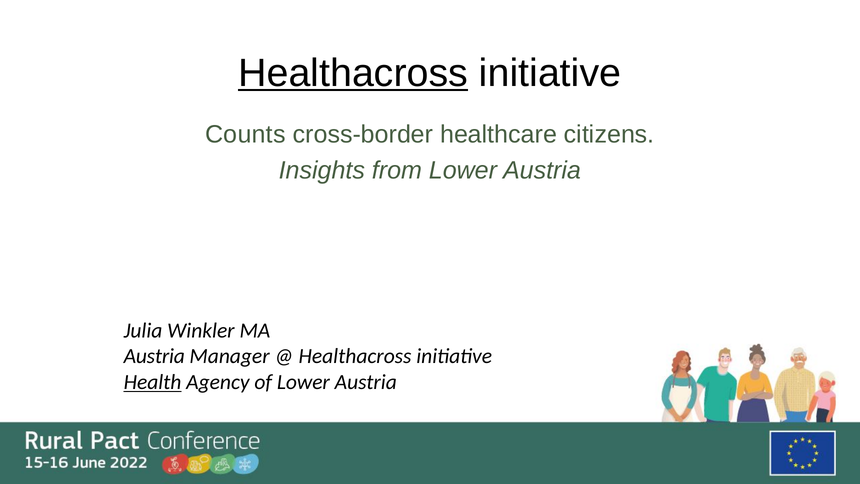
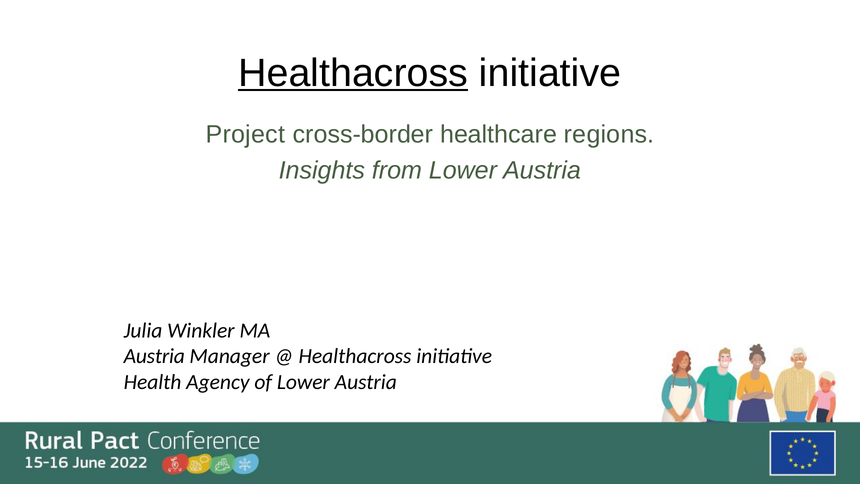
Counts: Counts -> Project (245, 134)
citizens: citizens -> regions (609, 134)
Health underline: present -> none (153, 382)
